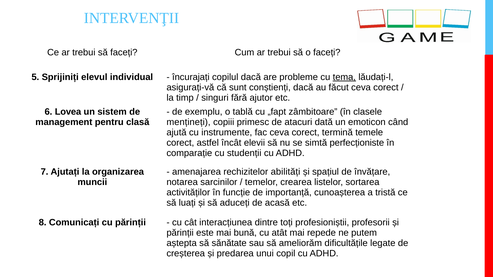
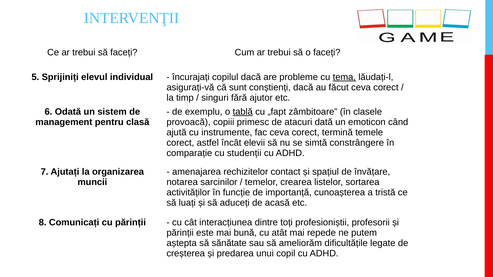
Lovea: Lovea -> Odată (68, 112)
tablă underline: none -> present (243, 112)
mențineți: mențineți -> provoacă (189, 122)
perfecționiste: perfecționiste -> constrângere (357, 143)
abilități: abilități -> contact (286, 172)
